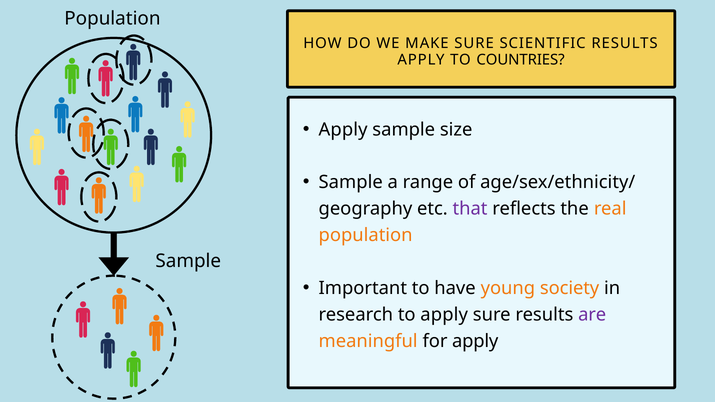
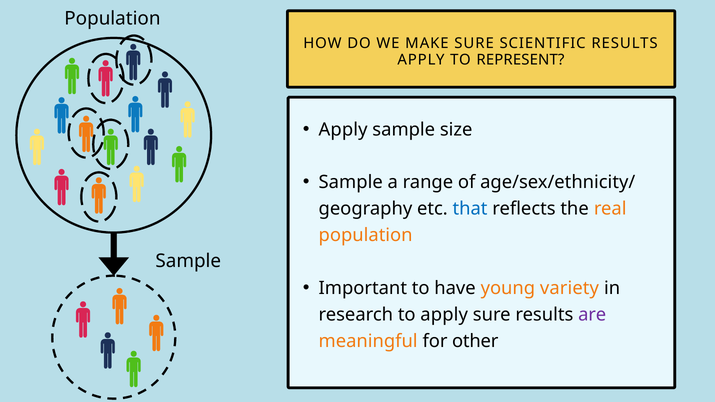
COUNTRIES: COUNTRIES -> REPRESENT (520, 60)
that colour: purple -> blue (470, 209)
society: society -> variety (569, 288)
for apply: apply -> other (475, 341)
